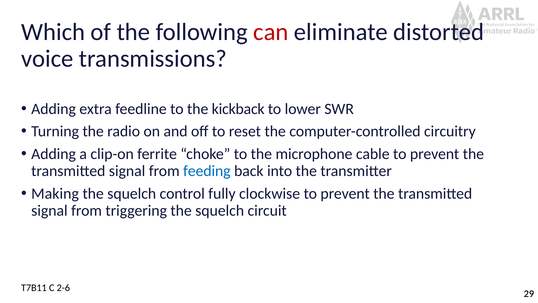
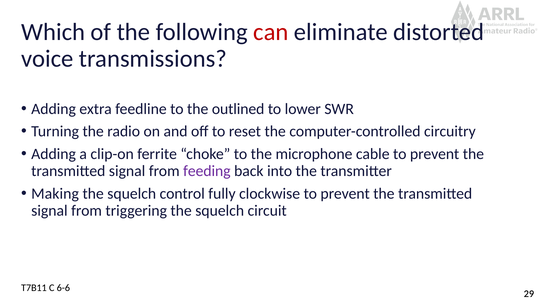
kickback: kickback -> outlined (238, 109)
feeding colour: blue -> purple (207, 171)
2-6: 2-6 -> 6-6 (63, 288)
